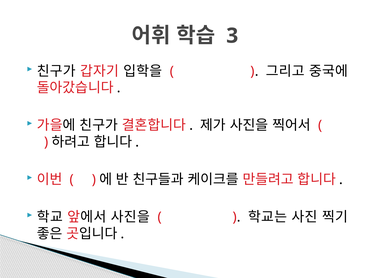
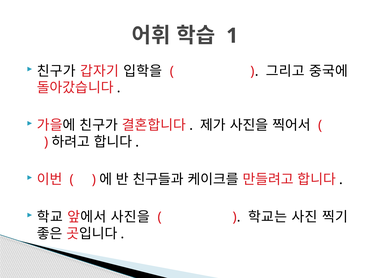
3: 3 -> 1 (232, 36)
